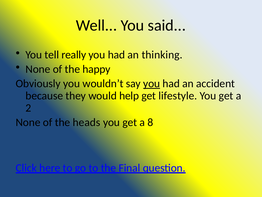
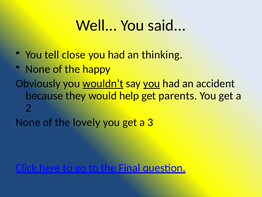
really: really -> close (74, 55)
wouldn’t underline: none -> present (103, 83)
lifestyle: lifestyle -> parents (178, 95)
heads: heads -> lovely (87, 122)
8: 8 -> 3 (150, 122)
